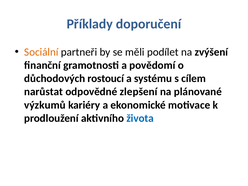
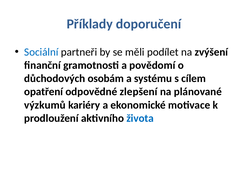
Sociální colour: orange -> blue (41, 52)
rostoucí: rostoucí -> osobám (106, 79)
narůstat: narůstat -> opatření (44, 92)
